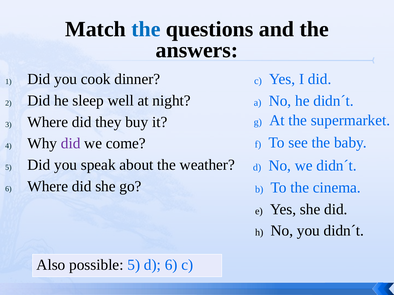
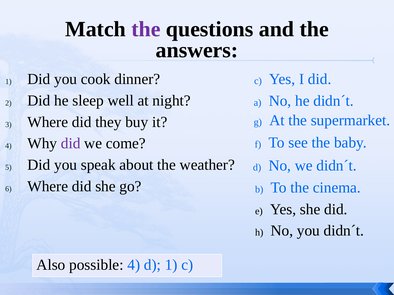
the colour: blue -> purple (146, 29)
possible 5: 5 -> 4 (134, 265)
d 6: 6 -> 1 (171, 265)
